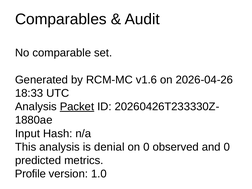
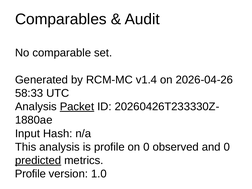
v1.6: v1.6 -> v1.4 (146, 80)
18:33: 18:33 -> 58:33 (29, 93)
is denial: denial -> profile (109, 147)
predicted underline: none -> present (38, 160)
